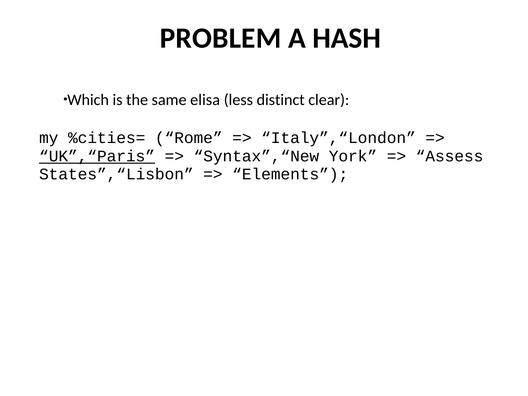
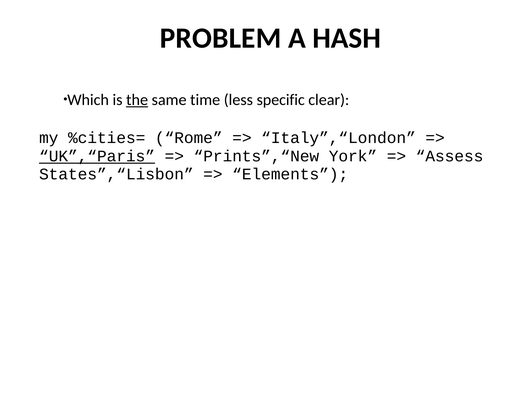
the underline: none -> present (137, 100)
elisa: elisa -> time (205, 100)
distinct: distinct -> specific (281, 100)
Syntax”,“New: Syntax”,“New -> Prints”,“New (256, 156)
